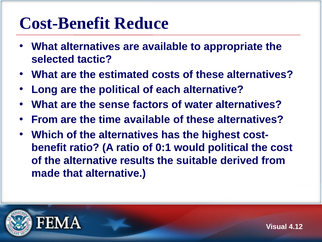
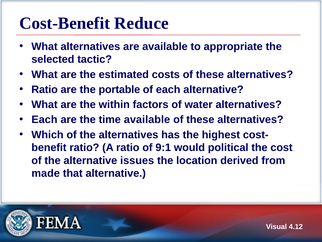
Long: Long -> Ratio (45, 89)
the political: political -> portable (119, 89)
sense: sense -> within (114, 104)
From: From -> Each (44, 119)
0:1: 0:1 -> 9:1 (163, 147)
results: results -> issues (137, 160)
suitable: suitable -> location (197, 160)
